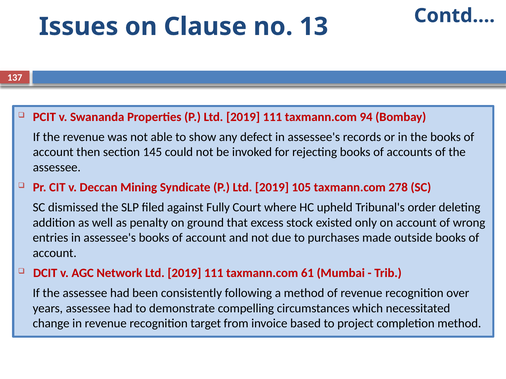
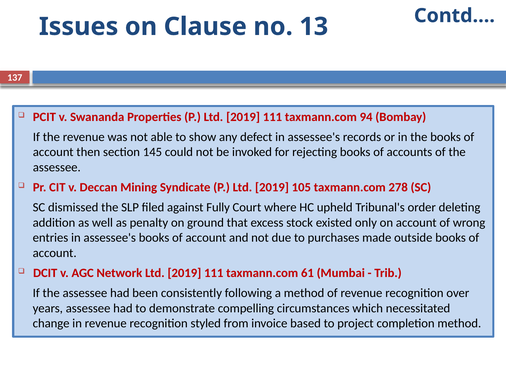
target: target -> styled (206, 324)
